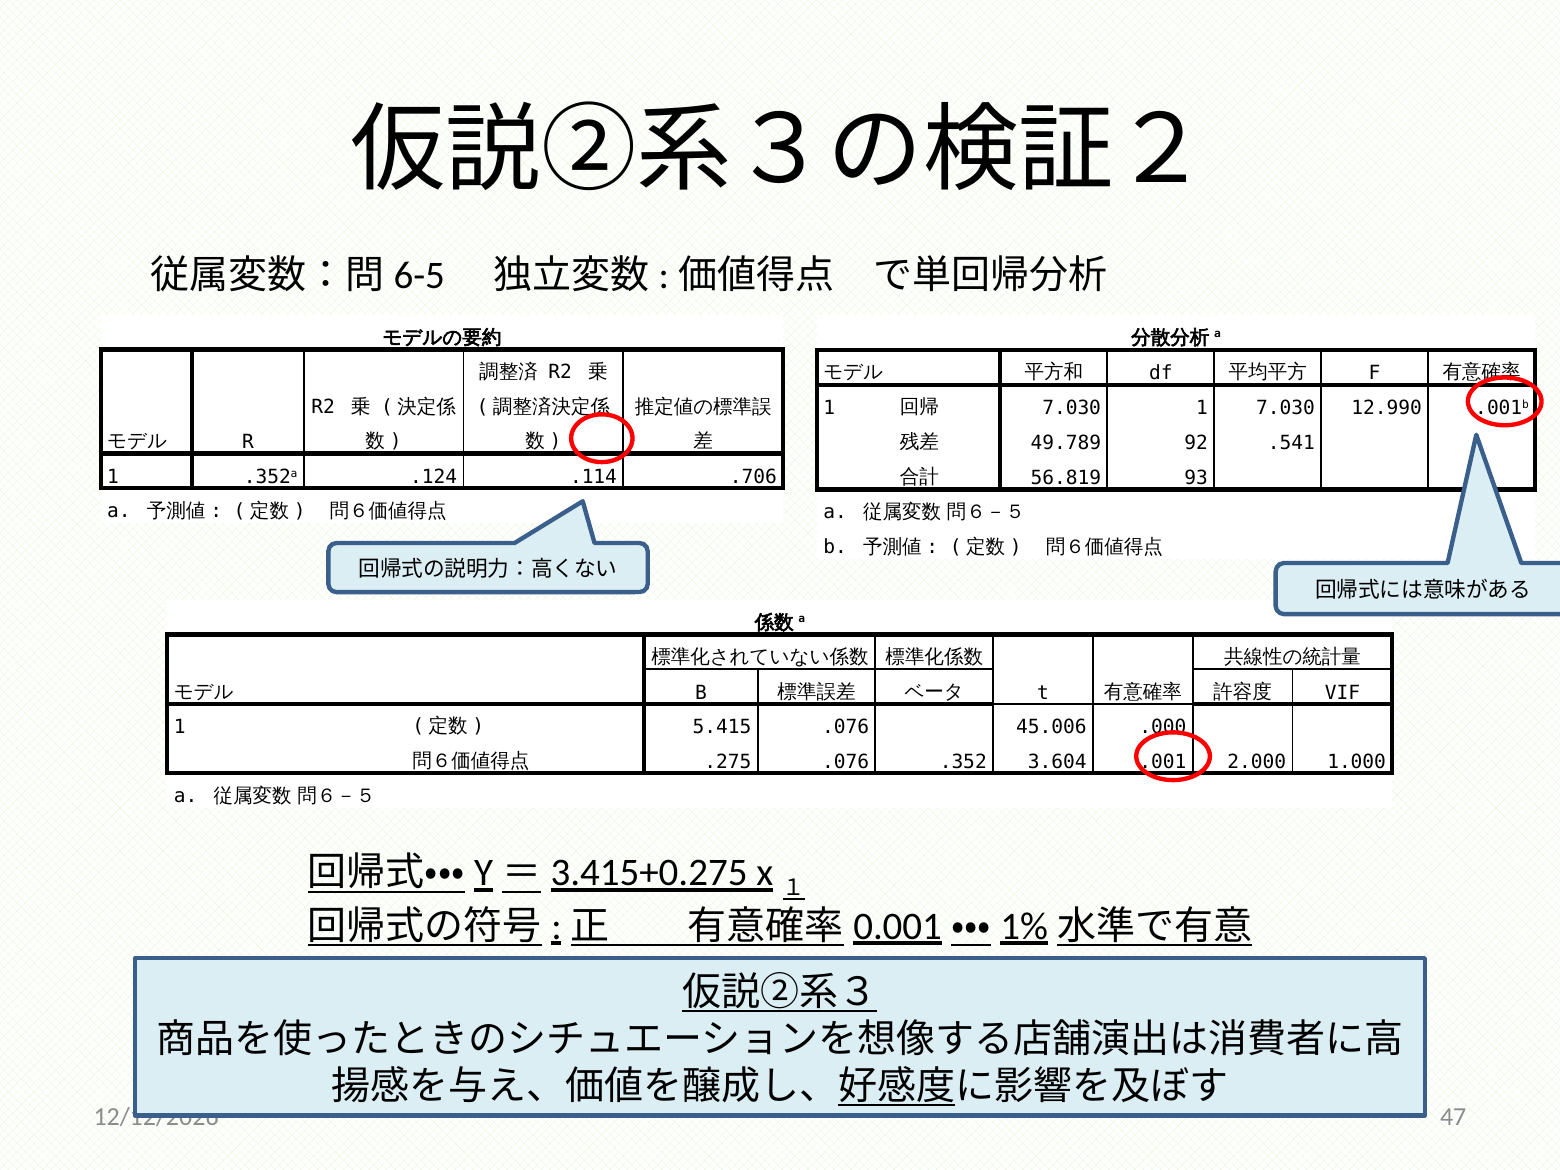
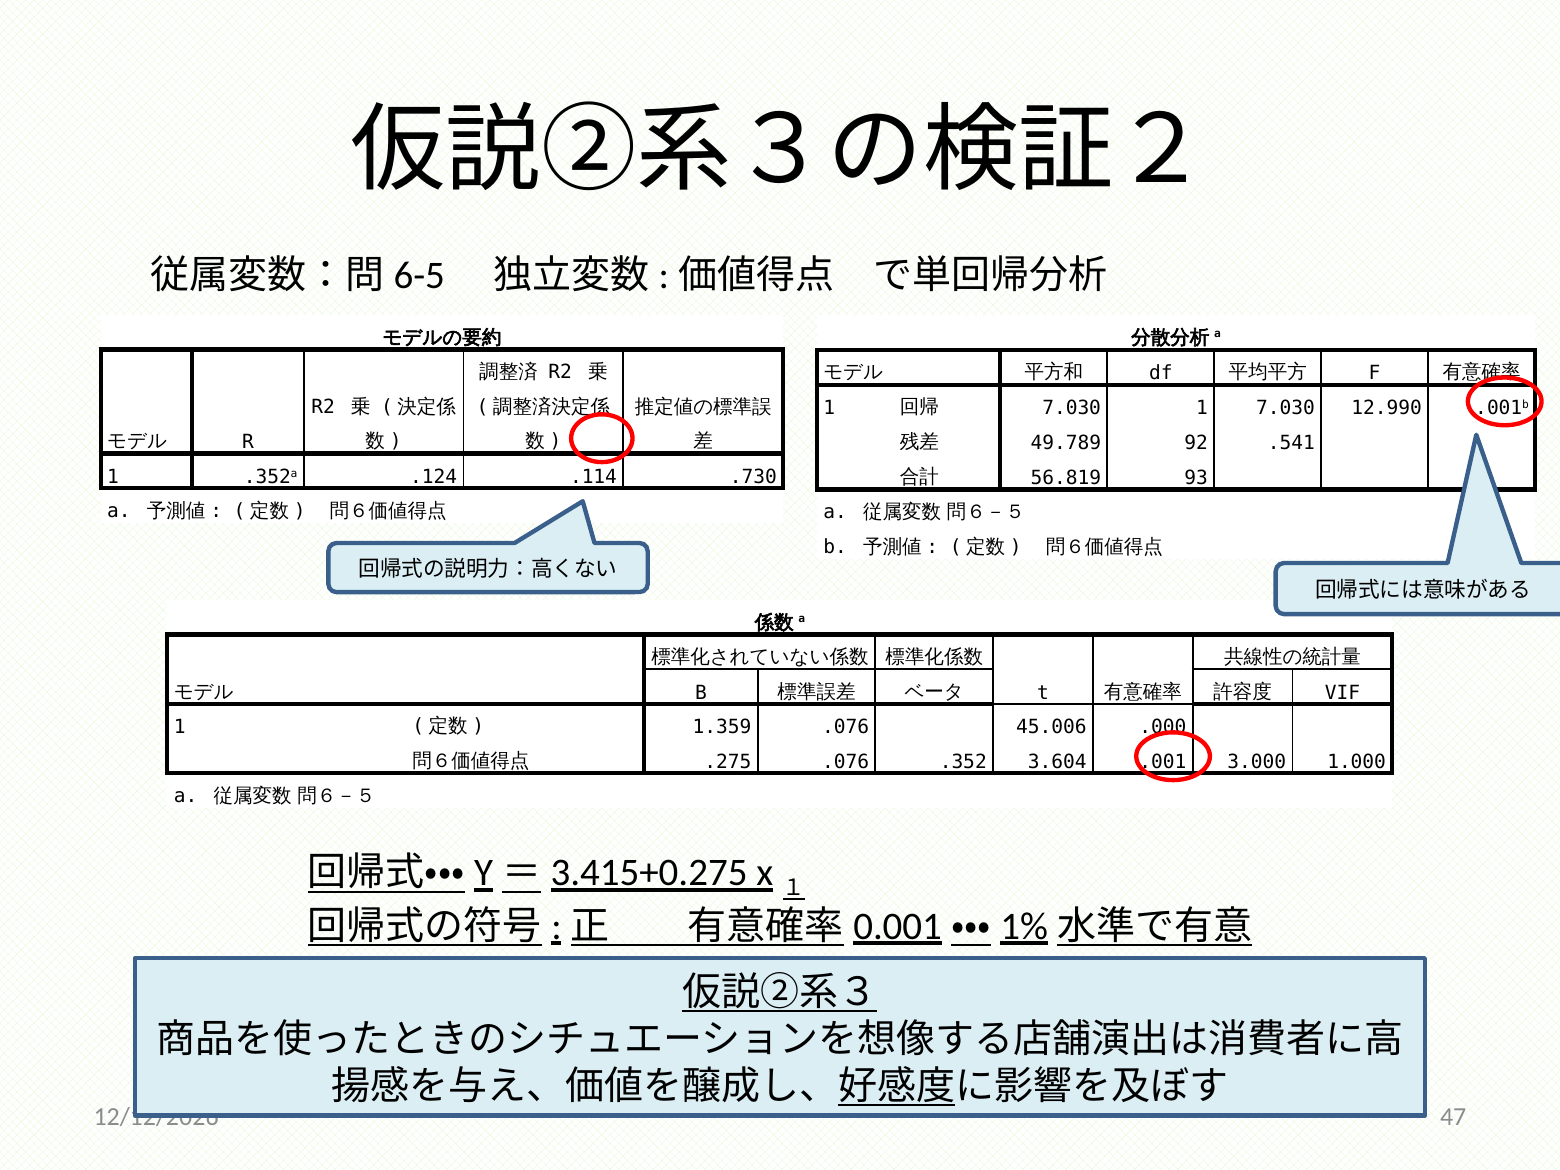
.706: .706 -> .730 (753, 477)
5.415: 5.415 -> 1.359 (722, 727)
2.000: 2.000 -> 3.000 (1257, 762)
